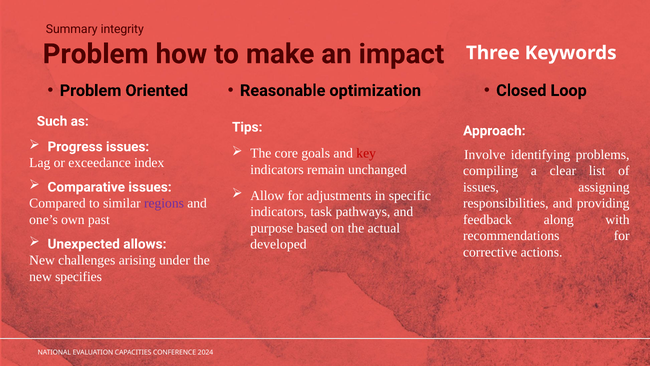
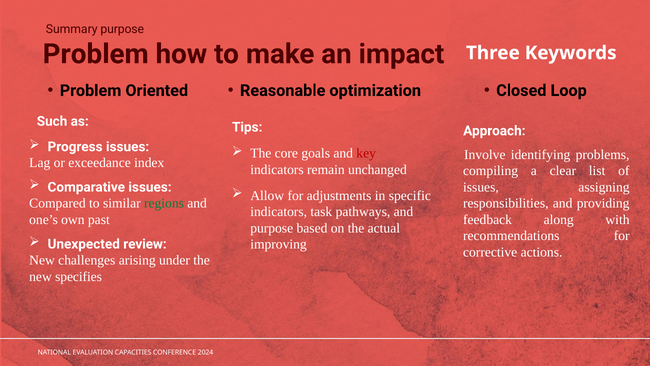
Summary integrity: integrity -> purpose (122, 29)
regions colour: purple -> green (164, 203)
allows: allows -> review (145, 244)
developed: developed -> improving (278, 244)
